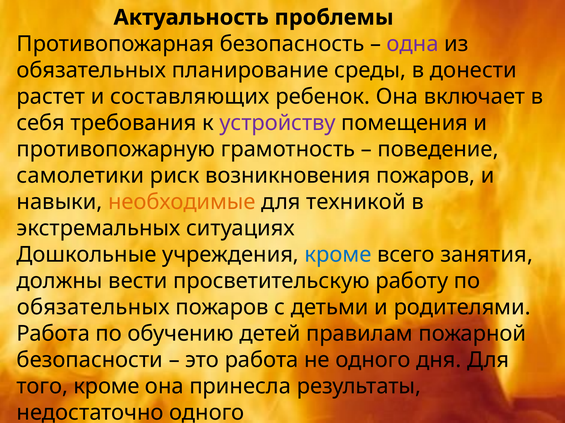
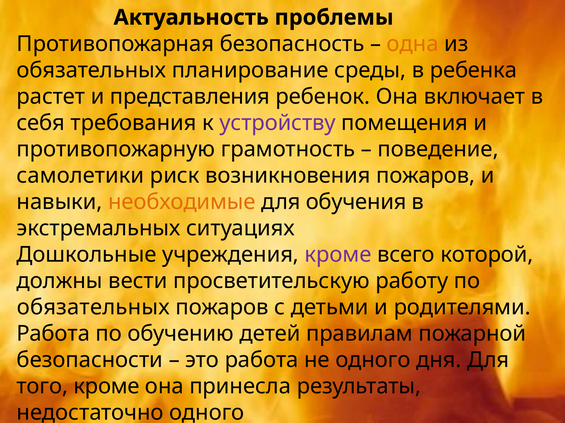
одна colour: purple -> orange (413, 44)
донести: донести -> ребенка (473, 70)
составляющих: составляющих -> представления (190, 97)
техникой: техникой -> обучения (356, 202)
кроме colour: blue -> purple (338, 255)
всего занятия: занятия -> которой (487, 255)
